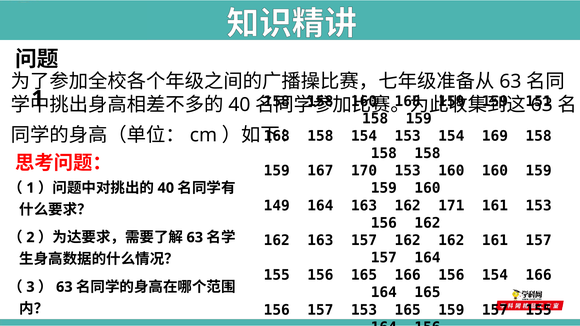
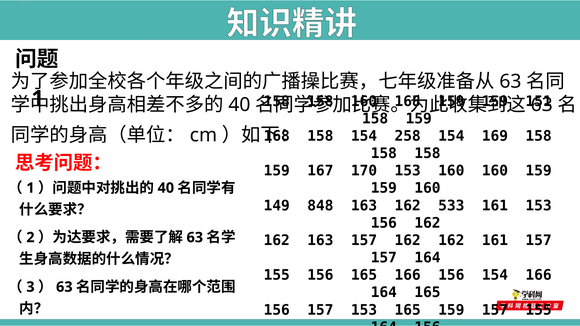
154 153: 153 -> 258 (408, 136)
149 164: 164 -> 848 (320, 206)
171: 171 -> 533 (451, 206)
